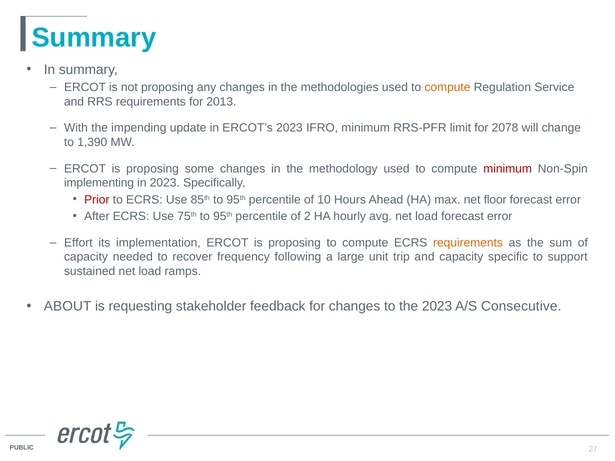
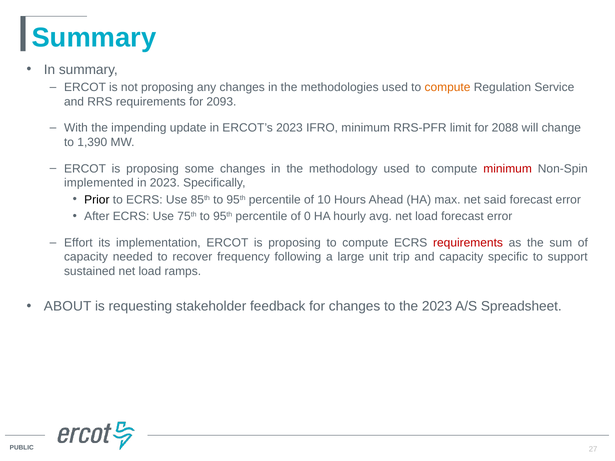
2013: 2013 -> 2093 (221, 102)
2078: 2078 -> 2088 (505, 128)
implementing: implementing -> implemented (99, 183)
Prior colour: red -> black (97, 200)
floor: floor -> said (495, 200)
2: 2 -> 0 (307, 217)
requirements colour: orange -> red (468, 243)
Consecutive: Consecutive -> Spreadsheet (521, 307)
